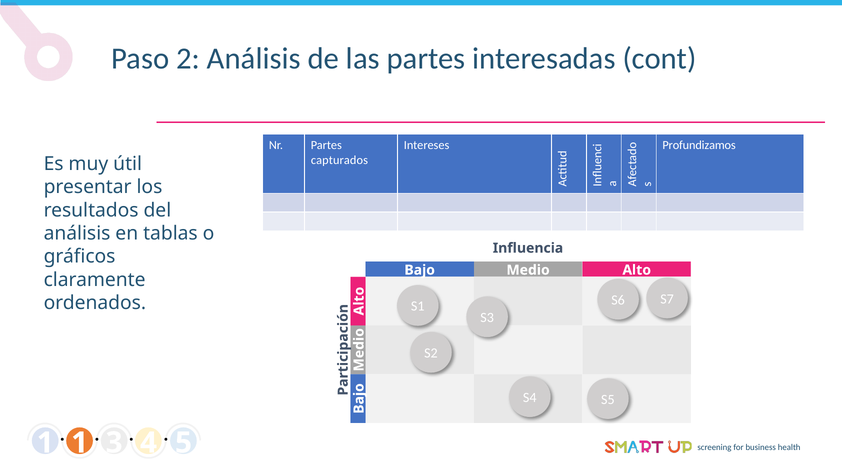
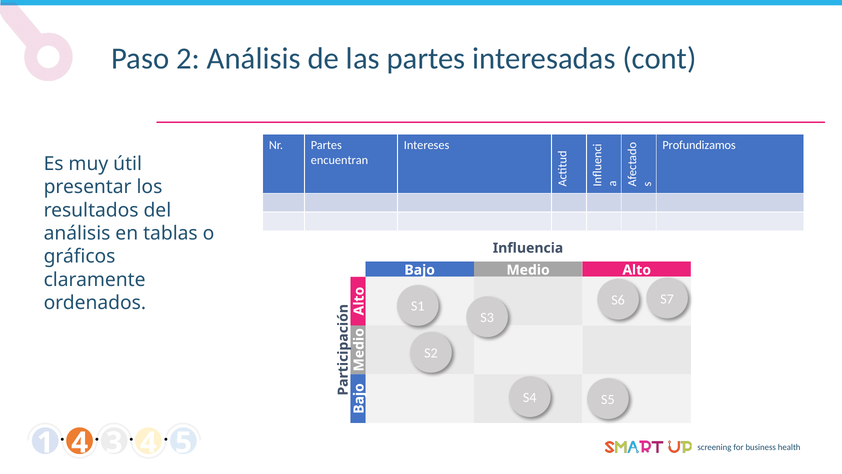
capturados: capturados -> encuentran (339, 160)
1 1: 1 -> 4 (80, 442)
